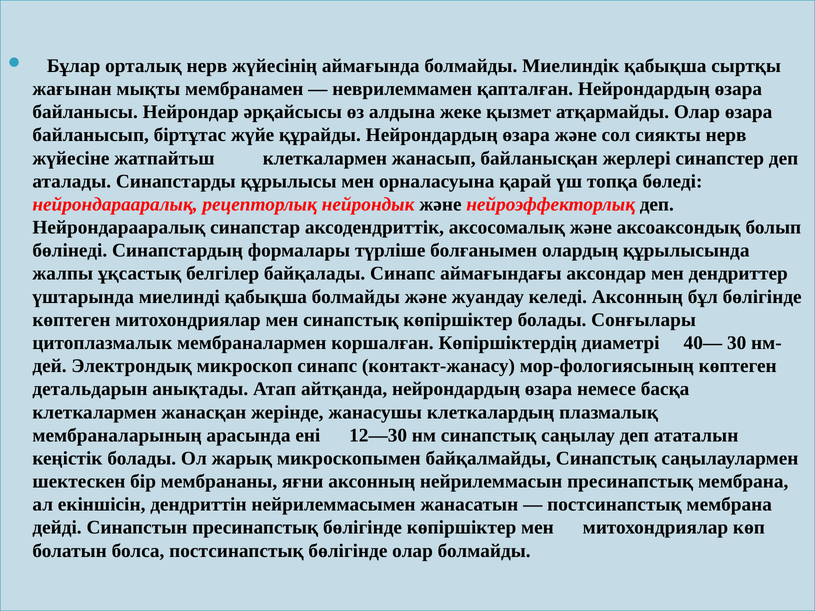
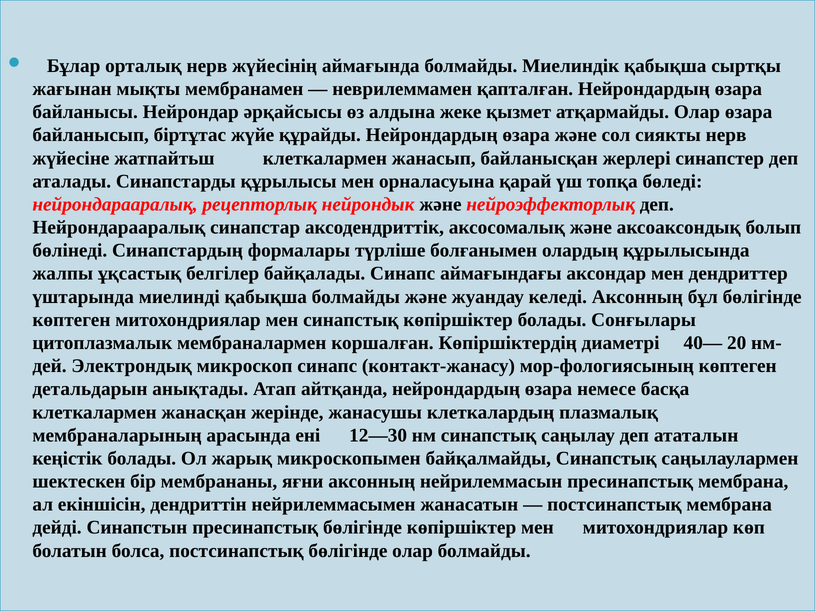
30: 30 -> 20 (737, 343)
